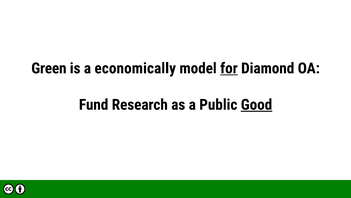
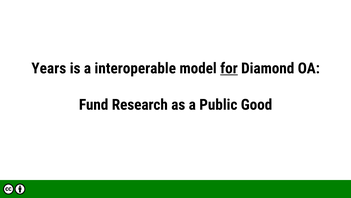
Green: Green -> Years (49, 68)
economically: economically -> interoperable (135, 68)
Good underline: present -> none (257, 104)
